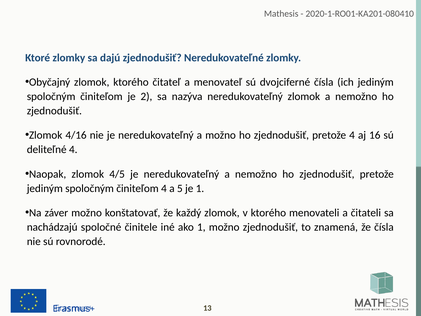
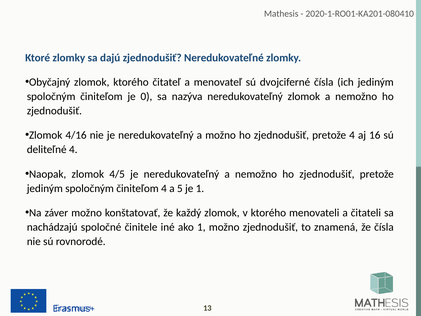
2: 2 -> 0 (146, 96)
